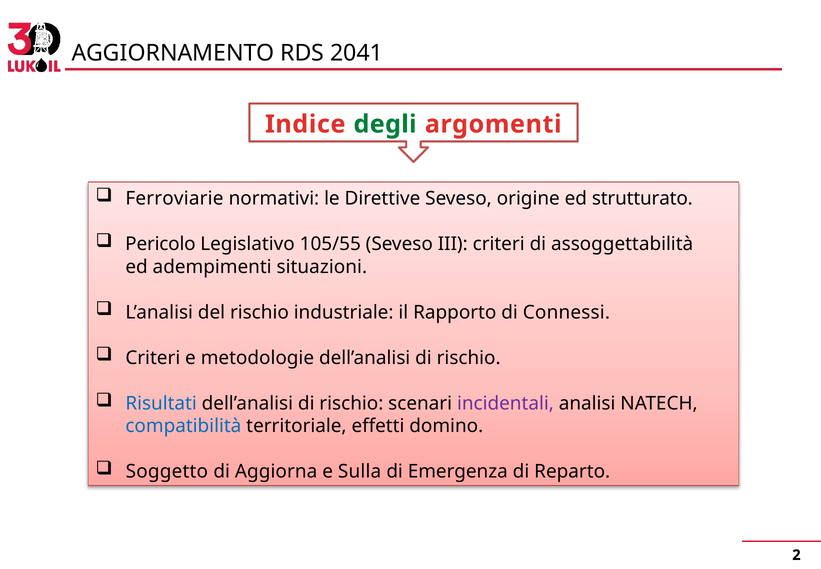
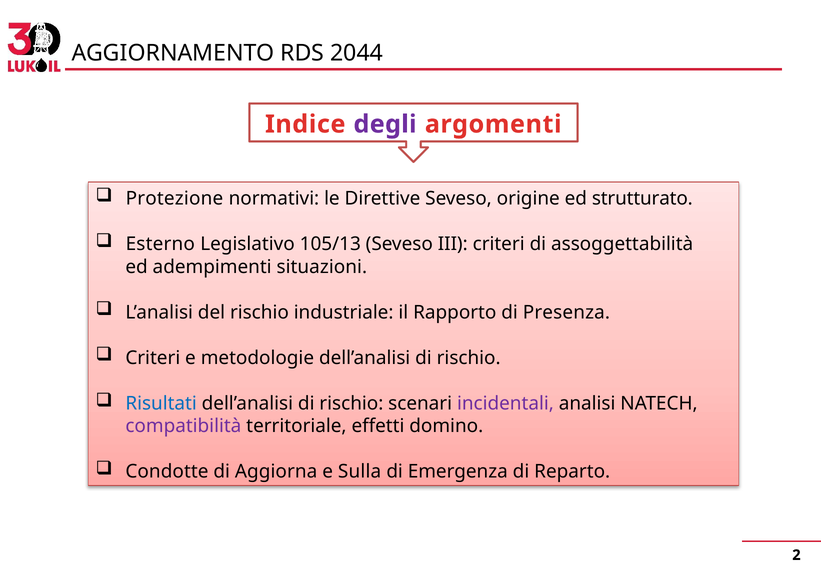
2041: 2041 -> 2044 (357, 53)
degli colour: green -> purple (385, 124)
Ferroviarie: Ferroviarie -> Protezione (174, 198)
Pericolo: Pericolo -> Esterno (160, 244)
105/55: 105/55 -> 105/13 (330, 244)
Connessi: Connessi -> Presenza (566, 312)
compatibilità colour: blue -> purple (183, 426)
Soggetto: Soggetto -> Condotte (167, 471)
